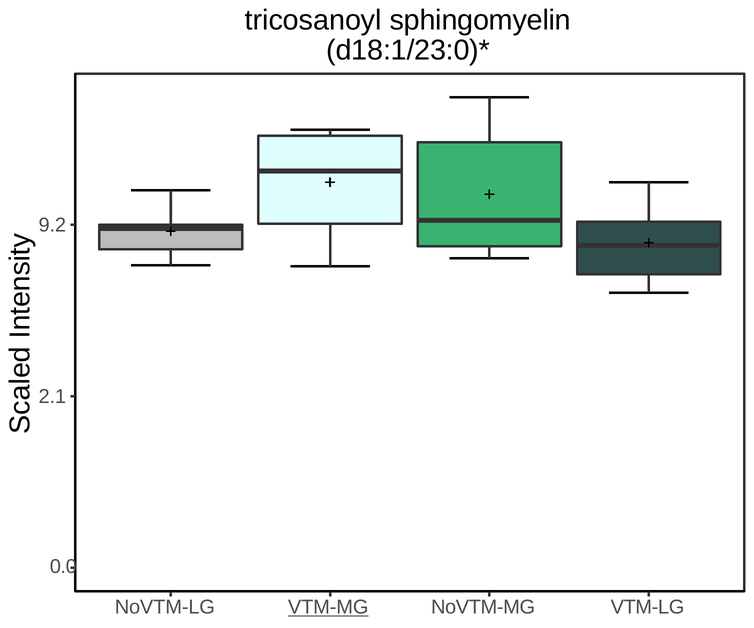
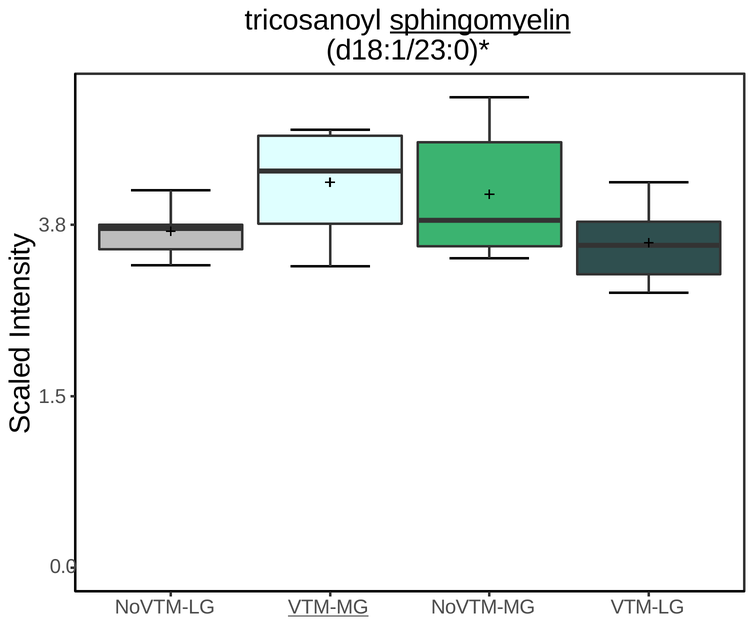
sphingomyelin underline: none -> present (480, 20)
9.2: 9.2 -> 3.8 (52, 225)
2.1: 2.1 -> 1.5 (52, 397)
